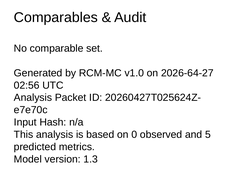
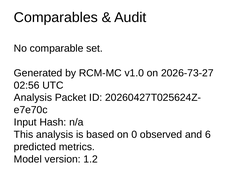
2026-64-27: 2026-64-27 -> 2026-73-27 (187, 73)
5: 5 -> 6 (208, 135)
1.3: 1.3 -> 1.2 (91, 159)
